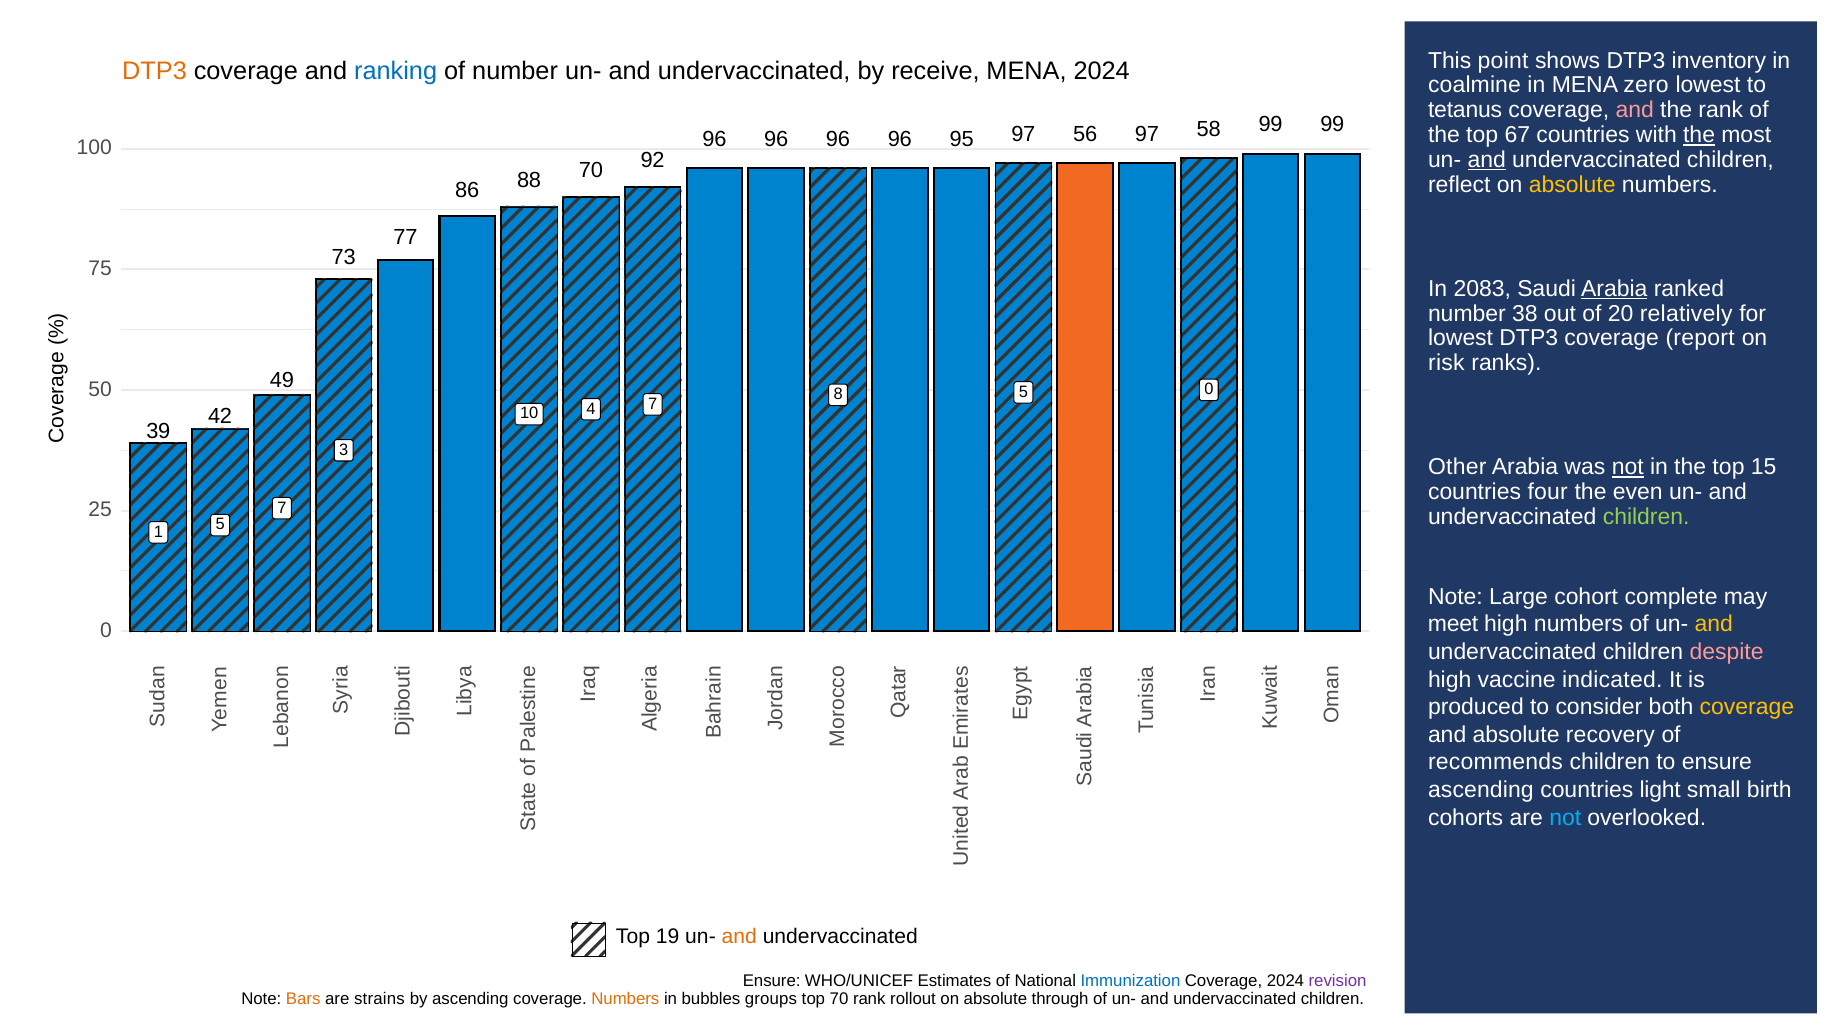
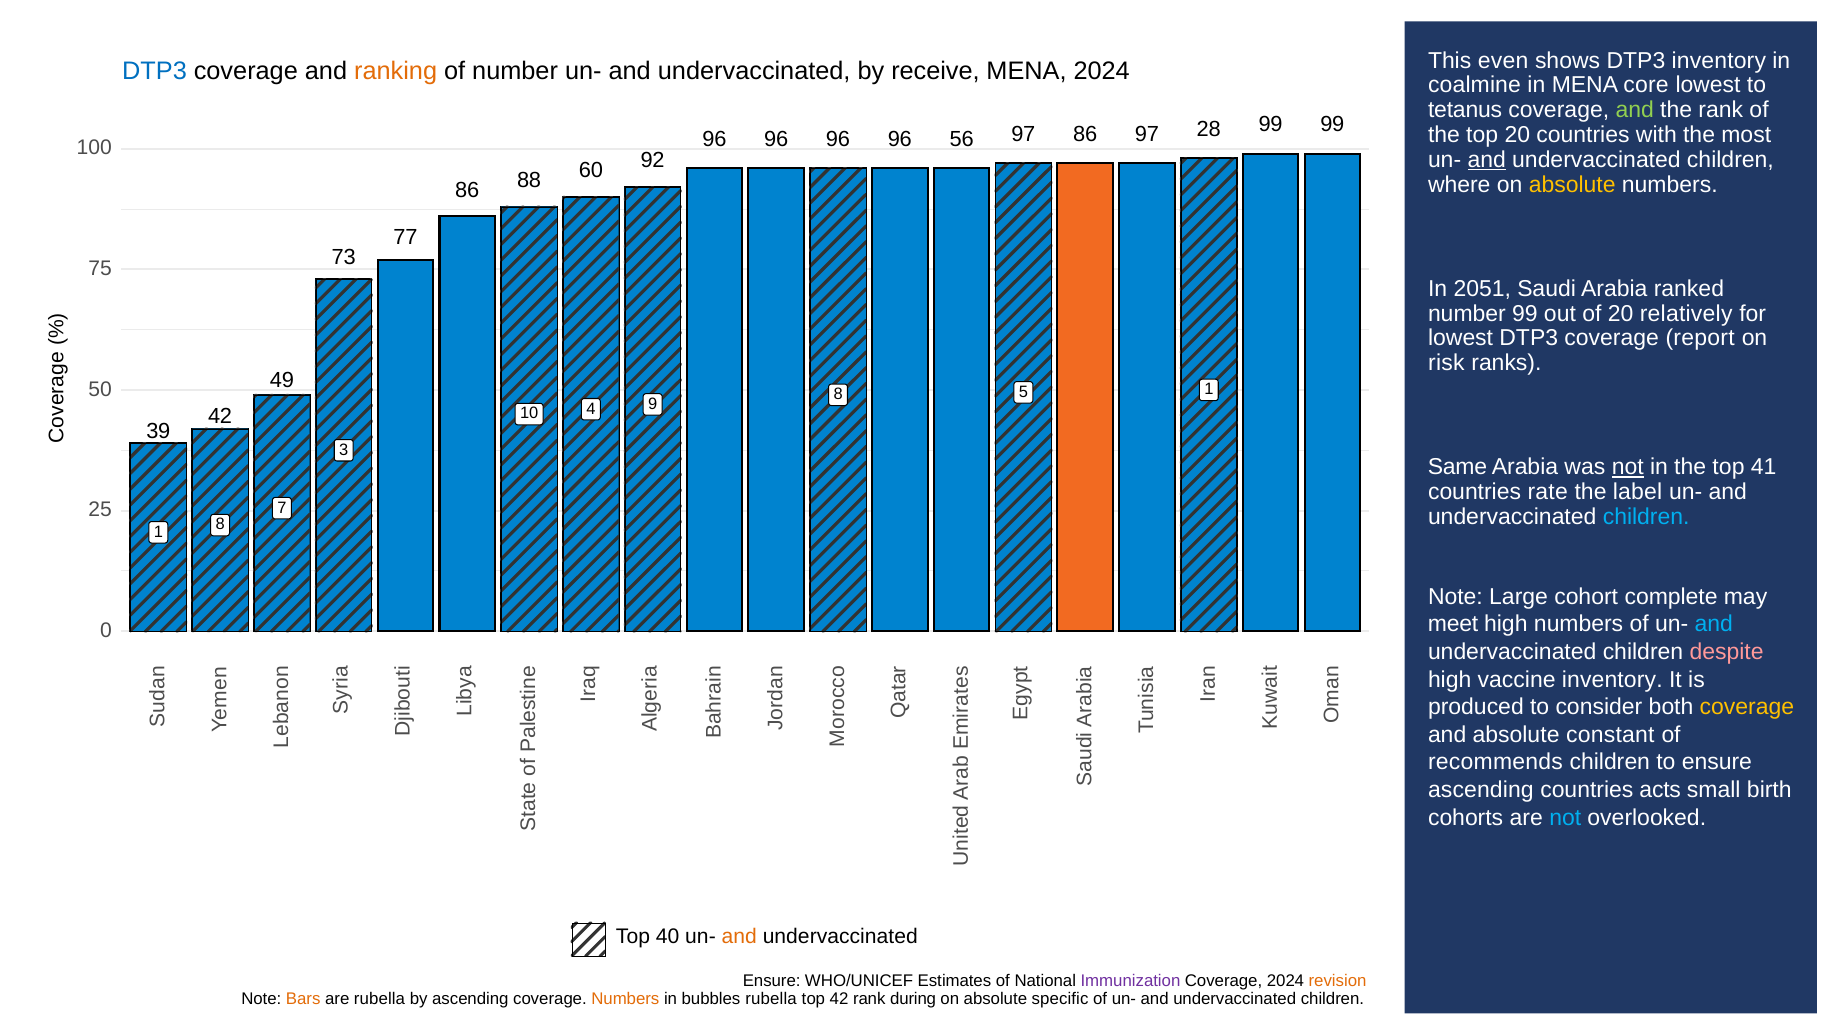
point: point -> even (1503, 60)
DTP3 colour: orange -> blue (155, 71)
ranking colour: blue -> orange (396, 71)
zero: zero -> core (1646, 85)
and colour: pink -> light green (1635, 110)
top 67: 67 -> 20 (1517, 135)
the underline: present -> none (1699, 135)
95: 95 -> 56 (962, 139)
97 56: 56 -> 86 (1085, 134)
58: 58 -> 28 (1209, 129)
reflect: reflect -> where (1459, 185)
88 70: 70 -> 60 (591, 170)
2083: 2083 -> 2051 (1482, 289)
Arabia underline: present -> none (1614, 289)
number 38: 38 -> 99 (1525, 313)
5 0: 0 -> 1 (1209, 389)
4 7: 7 -> 9 (653, 404)
Other: Other -> Same (1457, 467)
15: 15 -> 41 (1764, 467)
four: four -> rate (1548, 492)
even: even -> label (1638, 492)
children colour: light green -> light blue (1646, 517)
1 5: 5 -> 8 (220, 525)
and colour: yellow -> light blue (1714, 624)
vaccine indicated: indicated -> inventory (1612, 679)
recovery: recovery -> constant (1610, 735)
light: light -> acts (1660, 790)
19: 19 -> 40 (668, 936)
Immunization colour: blue -> purple (1130, 980)
revision colour: purple -> orange (1338, 980)
are strains: strains -> rubella (379, 999)
bubbles groups: groups -> rubella (771, 999)
top 70: 70 -> 42 (839, 999)
rollout: rollout -> during (913, 999)
through: through -> specific (1060, 999)
